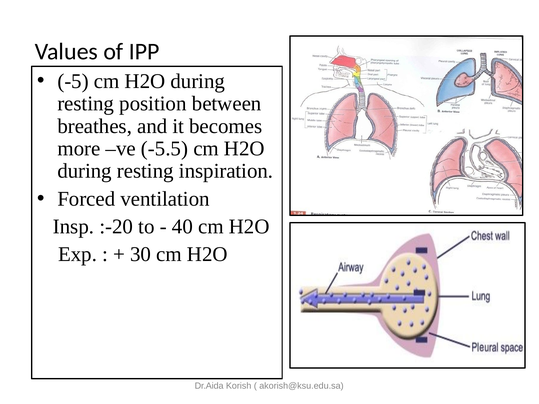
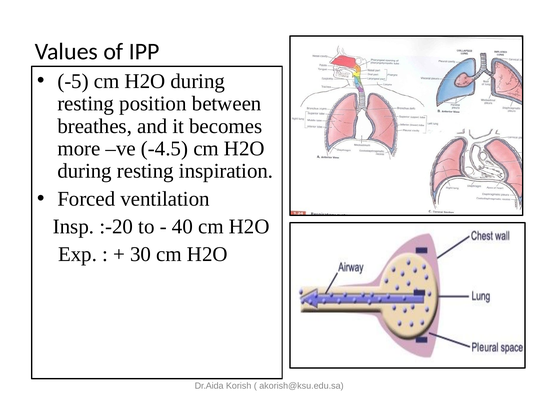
-5.5: -5.5 -> -4.5 (165, 149)
